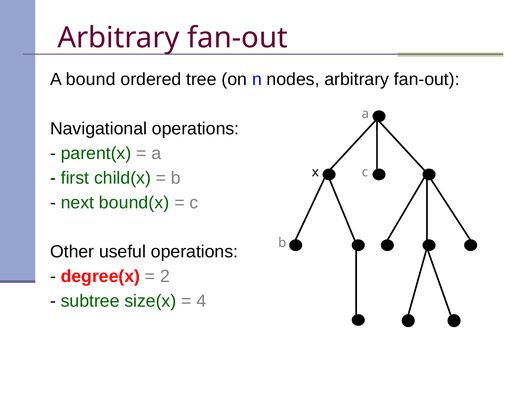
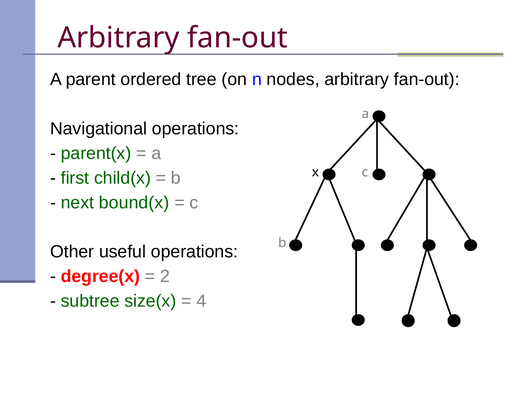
bound: bound -> parent (91, 80)
